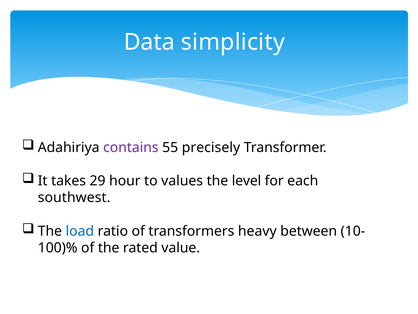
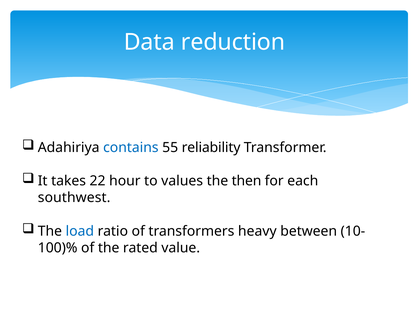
simplicity: simplicity -> reduction (233, 42)
contains colour: purple -> blue (131, 147)
precisely: precisely -> reliability (211, 147)
29: 29 -> 22 (98, 181)
level: level -> then (247, 181)
